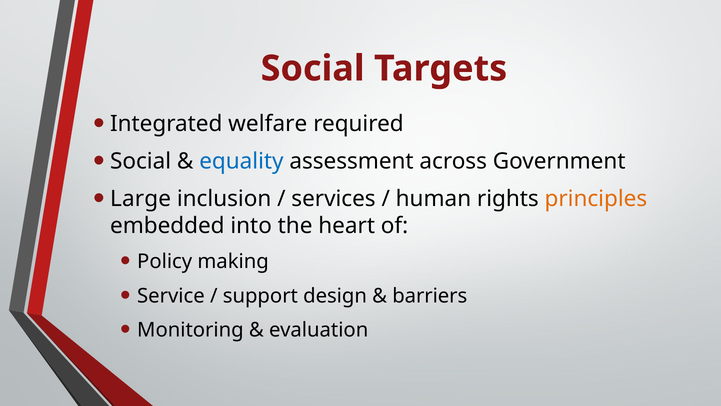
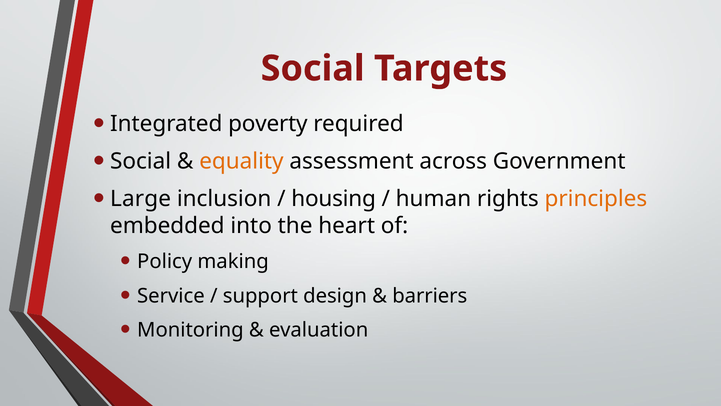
welfare: welfare -> poverty (268, 124)
equality colour: blue -> orange (241, 161)
services: services -> housing (334, 199)
